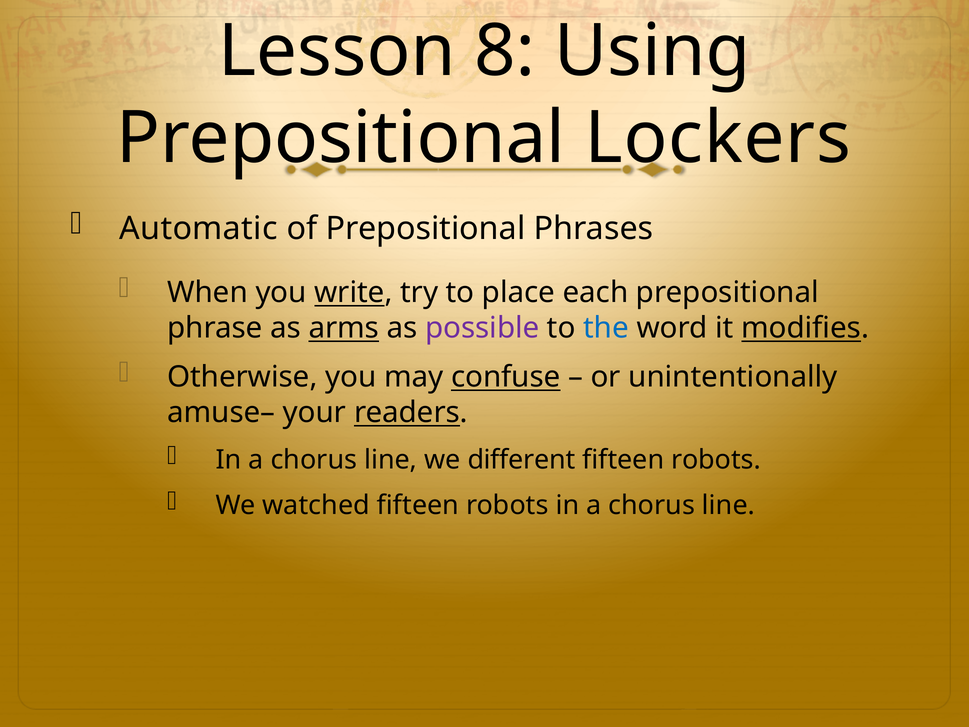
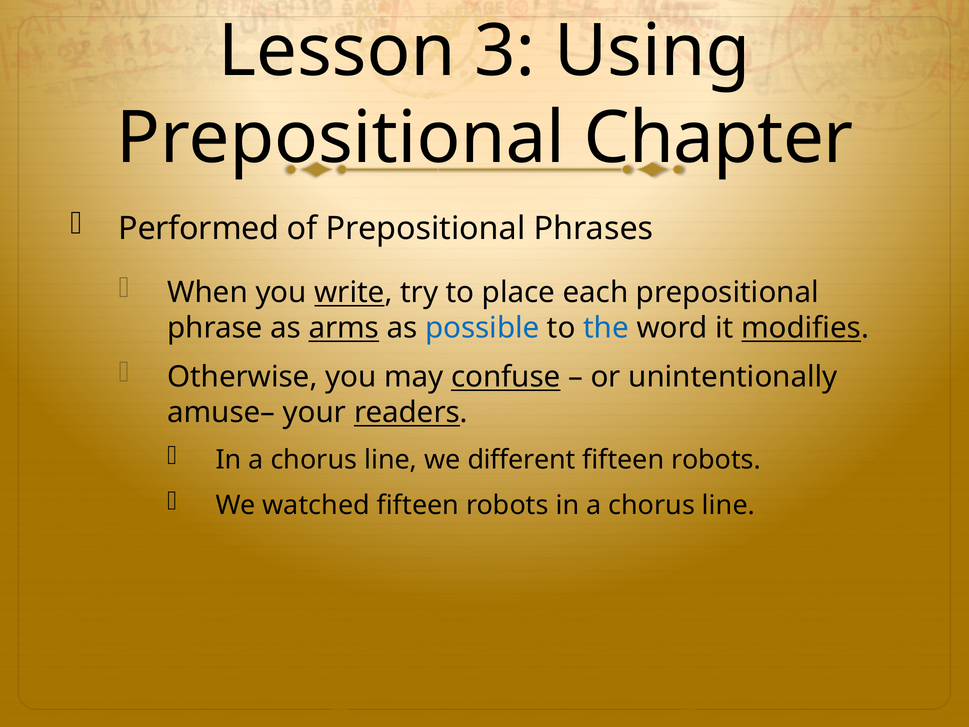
8: 8 -> 3 (505, 51)
Lockers: Lockers -> Chapter (719, 138)
Automatic: Automatic -> Performed (199, 228)
possible colour: purple -> blue (482, 328)
